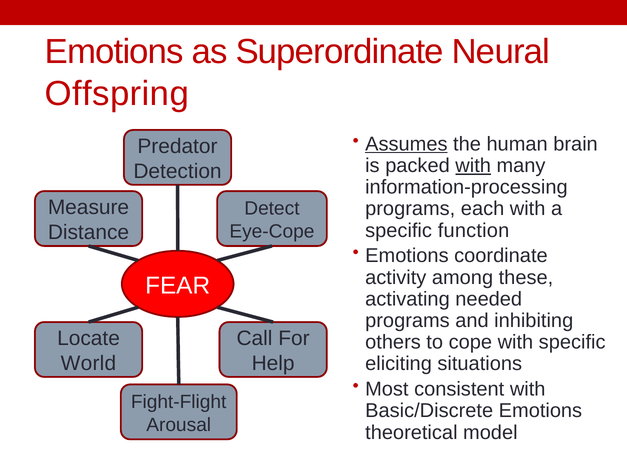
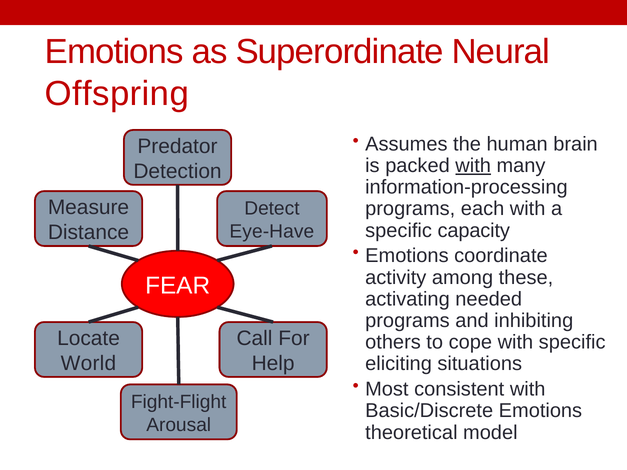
Assumes underline: present -> none (406, 144)
function: function -> capacity (474, 231)
Eye-Cope: Eye-Cope -> Eye-Have (272, 231)
